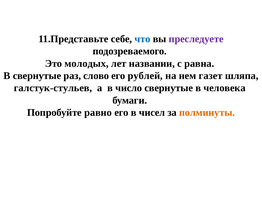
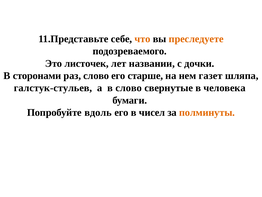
что colour: blue -> orange (142, 39)
преследуете colour: purple -> orange (196, 39)
молодых: молодых -> листочек (87, 63)
равна: равна -> дочки (199, 63)
В свернутые: свернутые -> сторонами (37, 76)
рублей: рублей -> старше (145, 76)
в число: число -> слово (129, 88)
равно: равно -> вдоль (98, 112)
